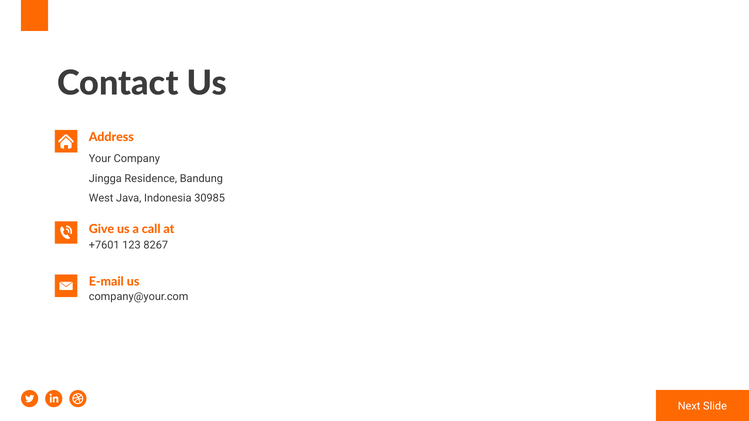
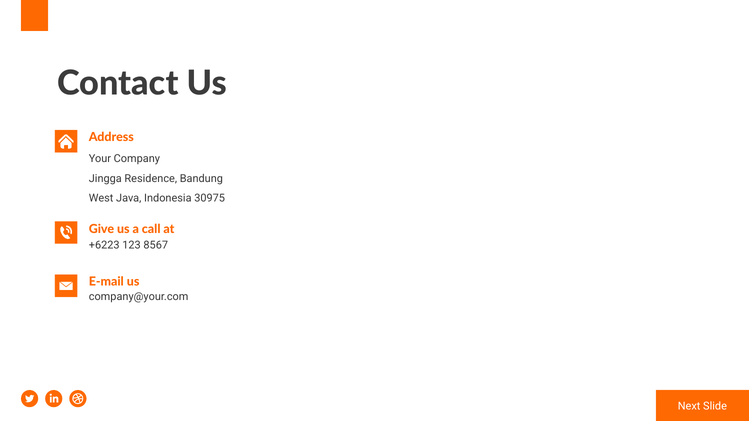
30985: 30985 -> 30975 (210, 198)
+7601: +7601 -> +6223 (104, 245)
8267: 8267 -> 8567 (156, 245)
